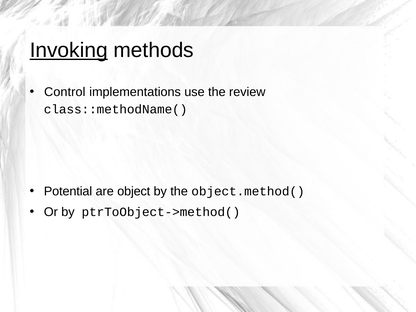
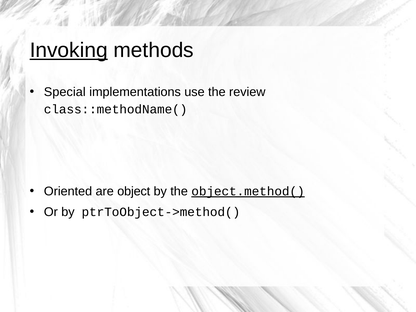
Control: Control -> Special (65, 92)
Potential: Potential -> Oriented (68, 191)
object.method( underline: none -> present (248, 191)
